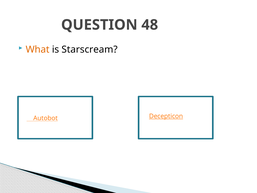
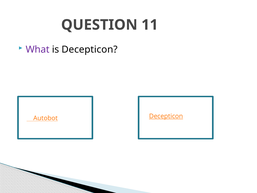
48: 48 -> 11 (150, 25)
What colour: orange -> purple (38, 49)
is Starscream: Starscream -> Decepticon (90, 49)
